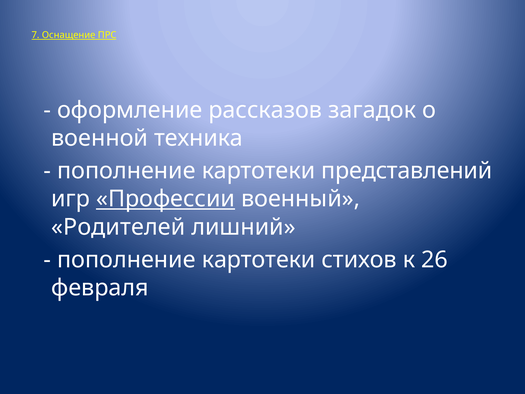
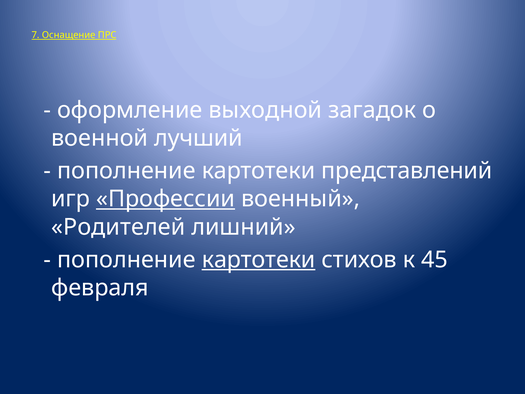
рассказов: рассказов -> выходной (265, 110)
техника: техника -> лучший (198, 138)
картотеки underline: none -> present (259, 260)
26: 26 -> 45 (435, 260)
